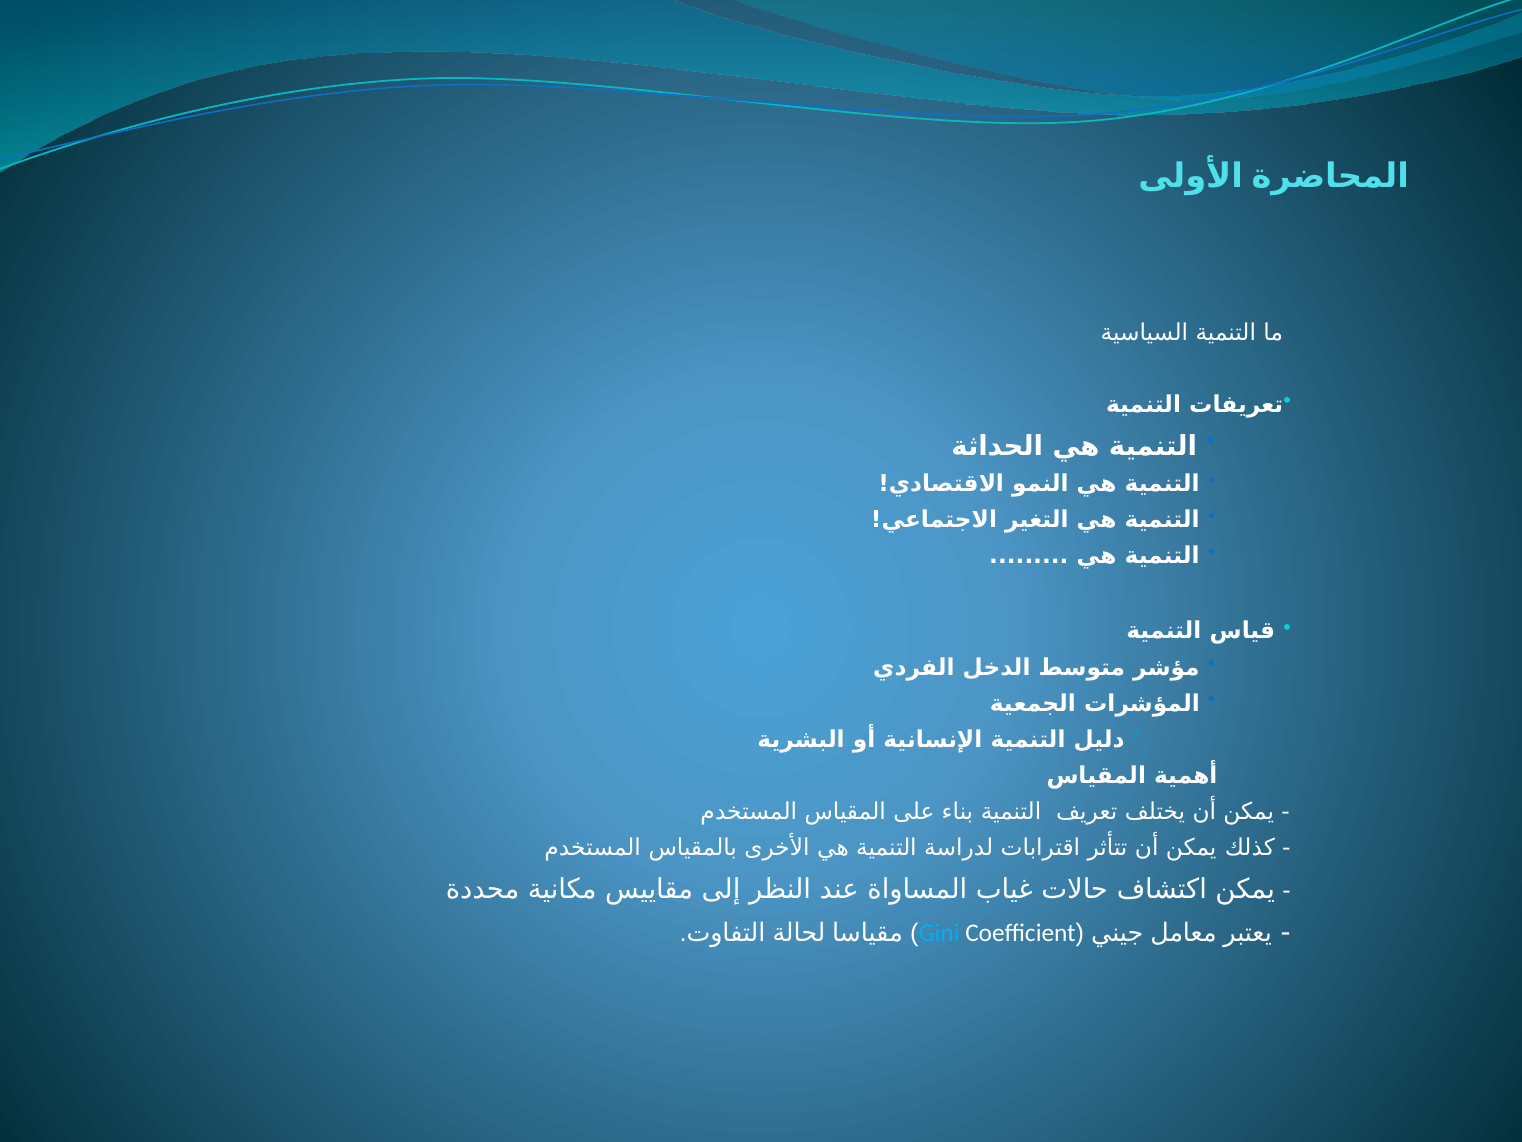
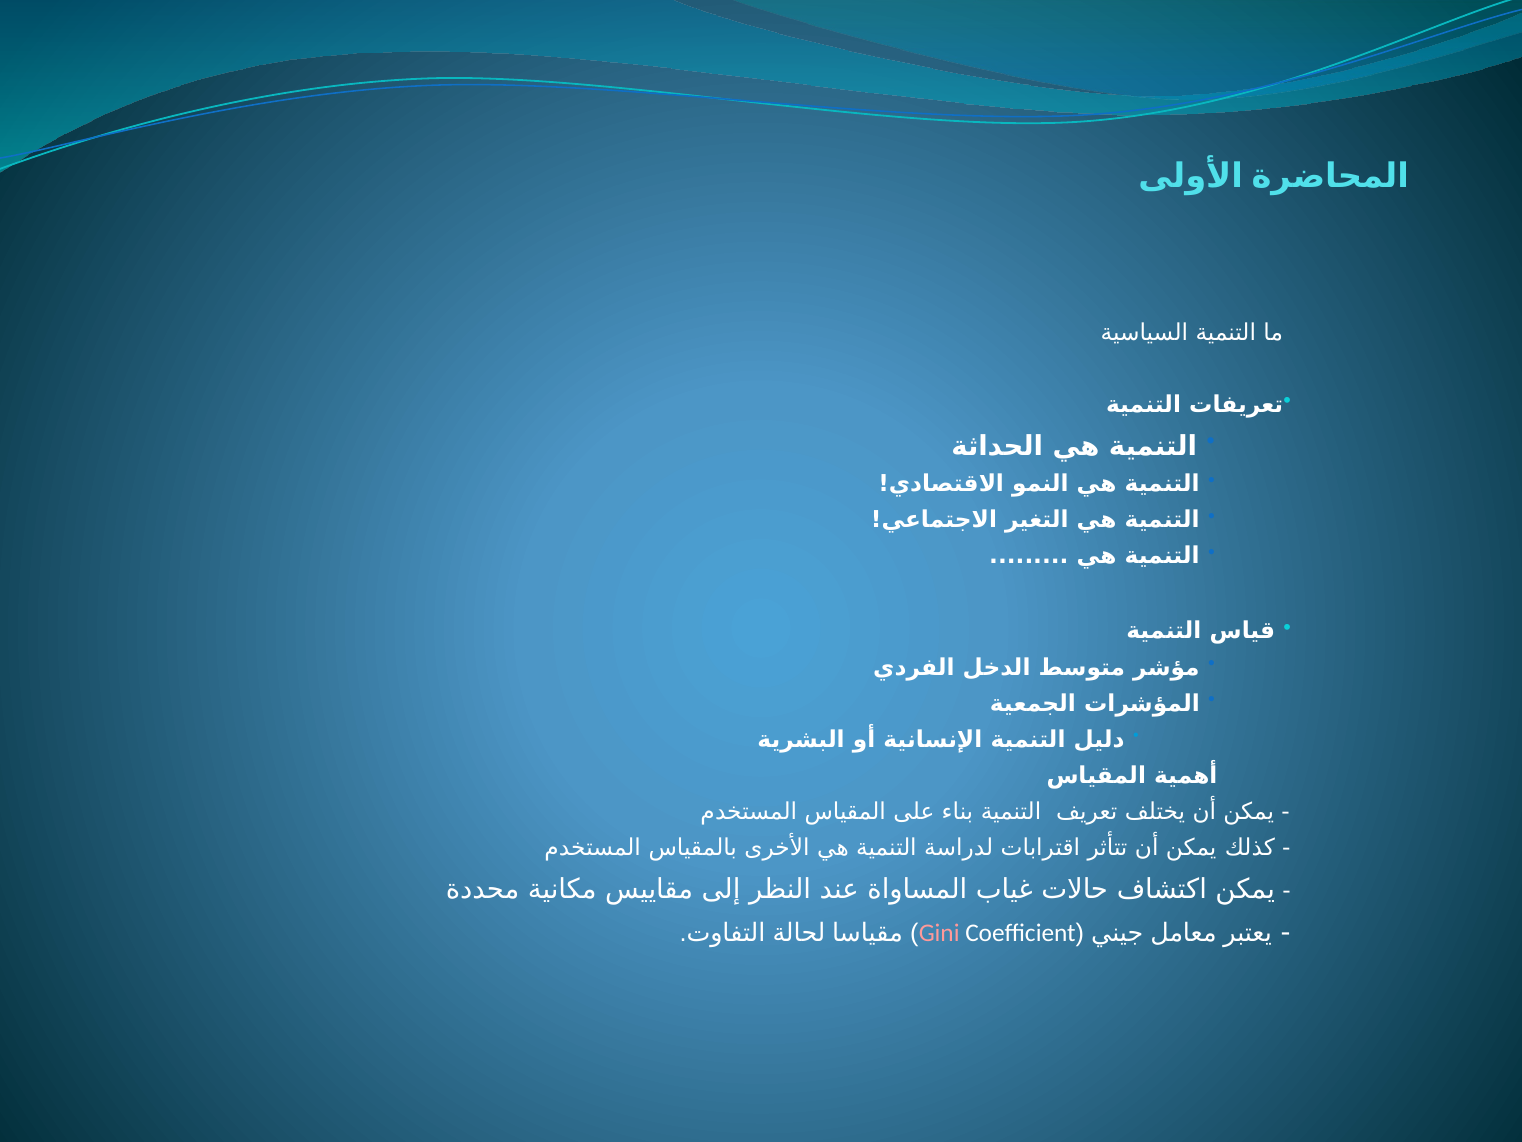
Gini colour: light blue -> pink (939, 933)
